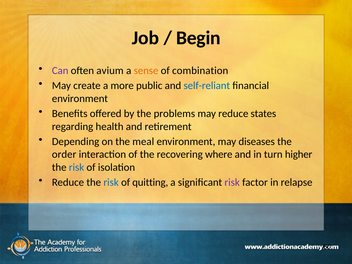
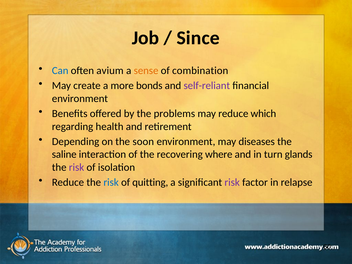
Begin: Begin -> Since (198, 38)
Can colour: purple -> blue (60, 71)
public: public -> bonds (149, 86)
self-reliant colour: blue -> purple (207, 86)
states: states -> which (263, 114)
meal: meal -> soon (143, 142)
order: order -> saline (64, 154)
higher: higher -> glands (299, 154)
risk colour: blue -> purple (77, 167)
